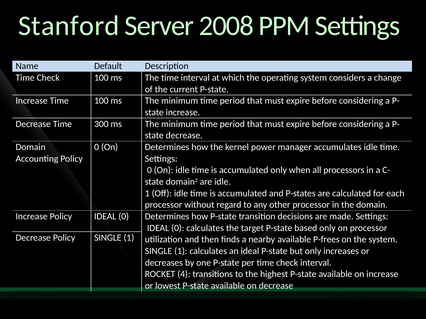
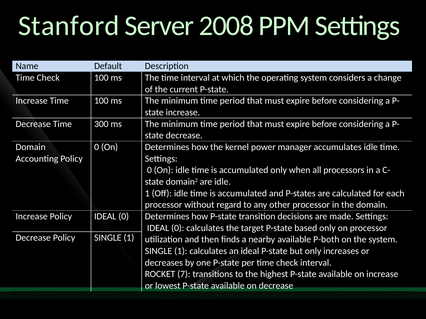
P-frees: P-frees -> P-both (326, 240)
4: 4 -> 7 (184, 275)
